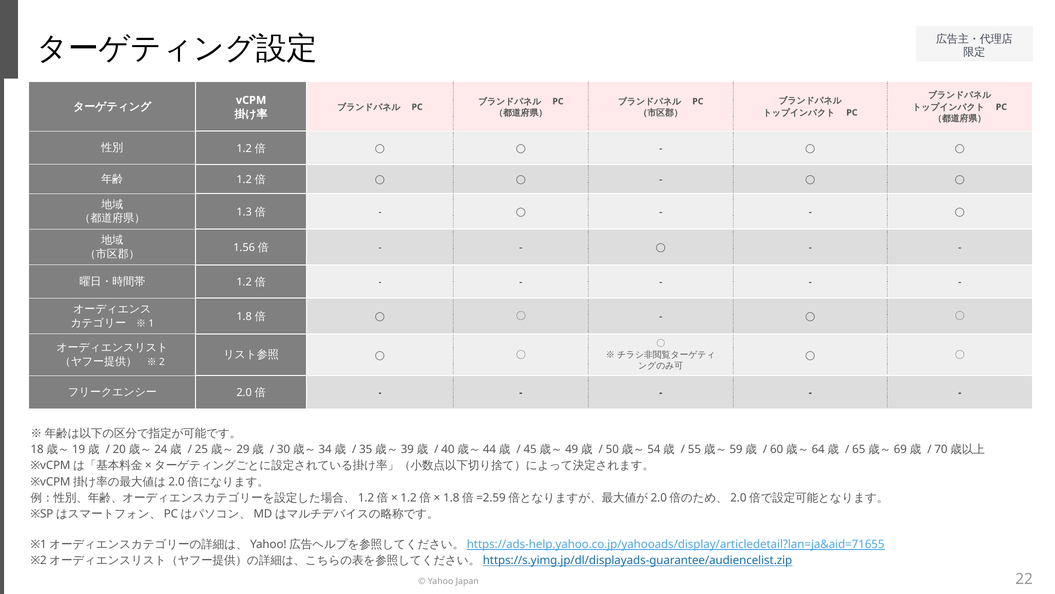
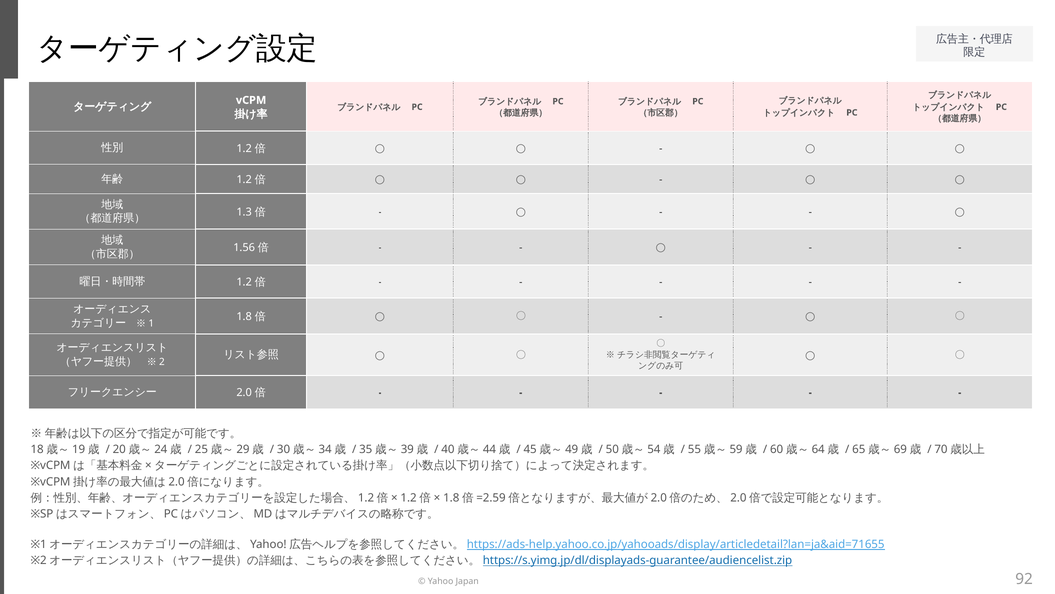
22: 22 -> 92 (1024, 579)
